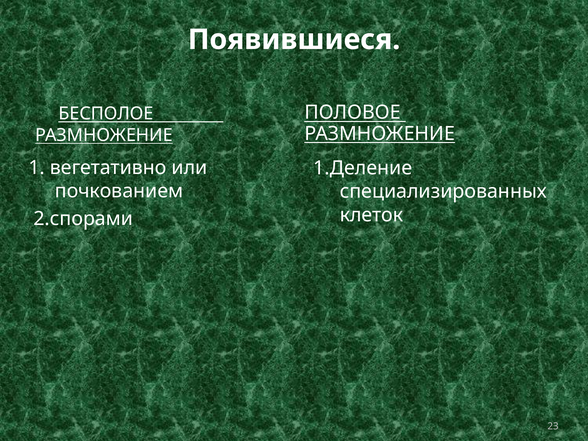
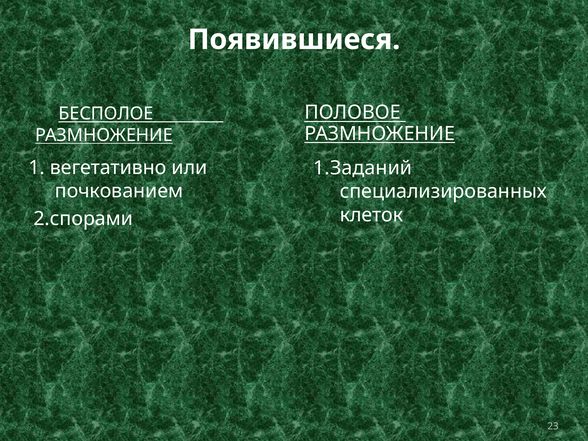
1.Деление: 1.Деление -> 1.Заданий (363, 168)
